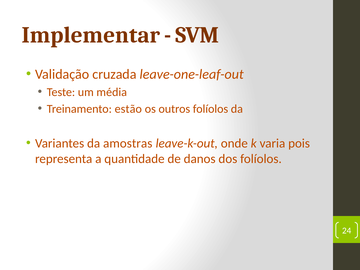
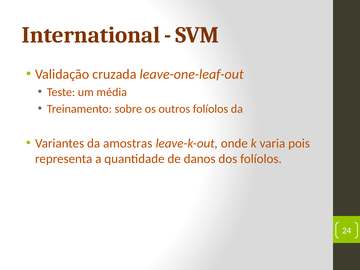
Implementar: Implementar -> International (91, 35)
estão: estão -> sobre (128, 109)
